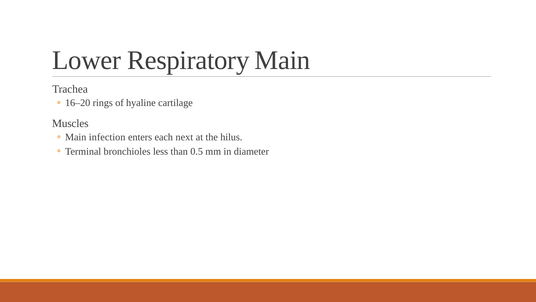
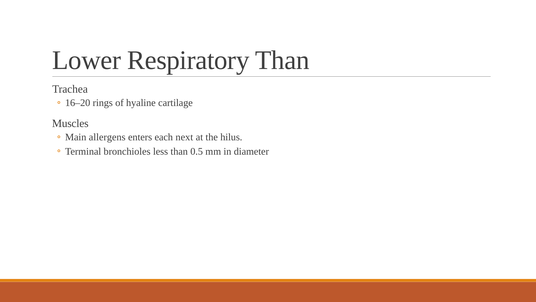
Respiratory Main: Main -> Than (282, 60)
infection: infection -> allergens (107, 137)
